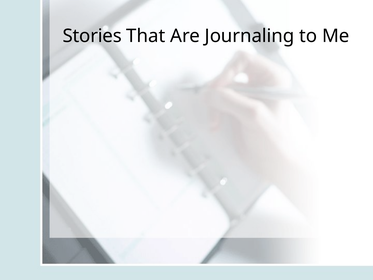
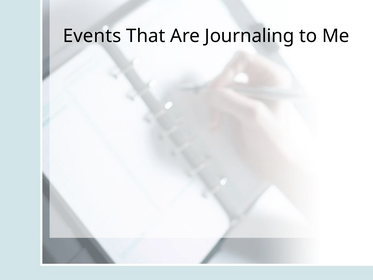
Stories: Stories -> Events (92, 36)
